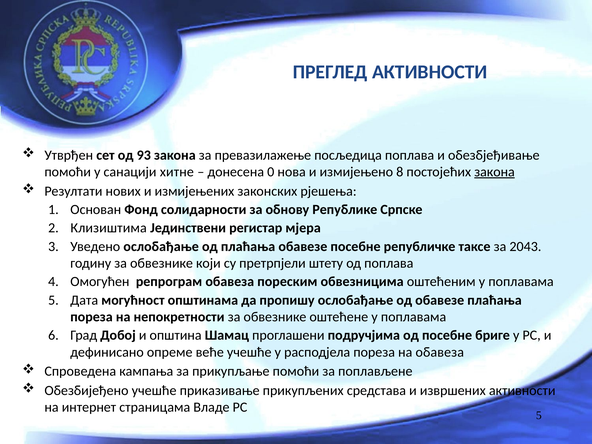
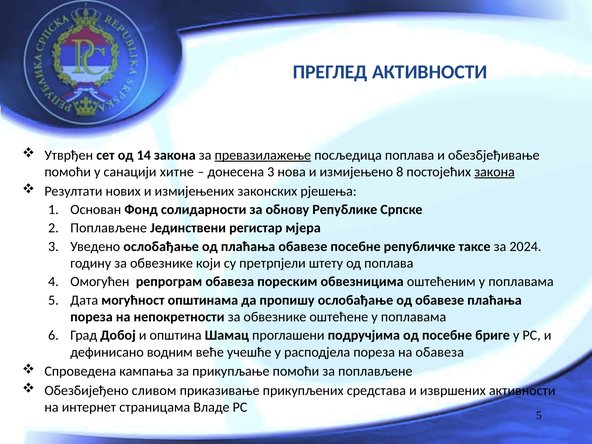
93: 93 -> 14 (144, 155)
превазилажење underline: none -> present (263, 155)
донесена 0: 0 -> 3 (271, 172)
2 Клизиштима: Клизиштима -> Поплављене (109, 228)
2043: 2043 -> 2024 (525, 246)
опреме: опреме -> водним (170, 352)
Обезбијеђено учешће: учешће -> сливом (154, 391)
